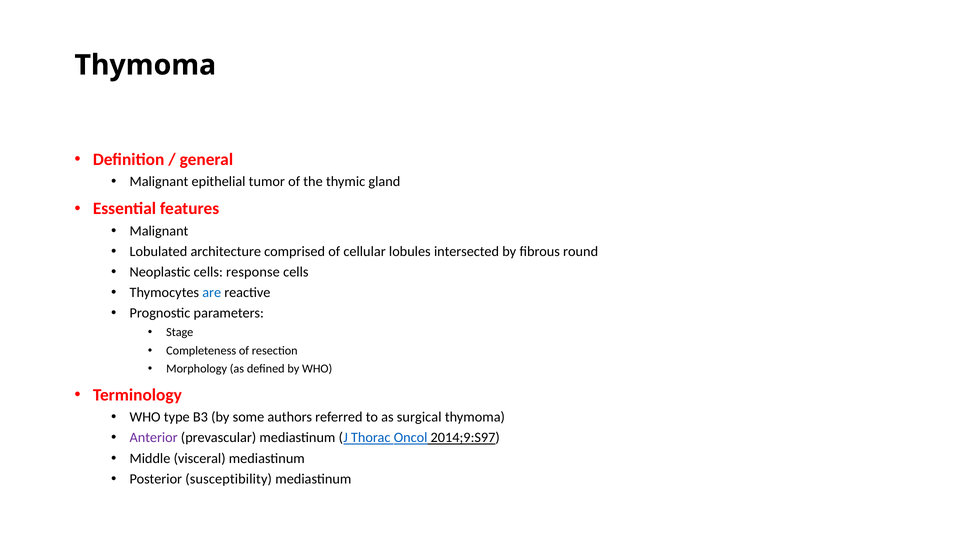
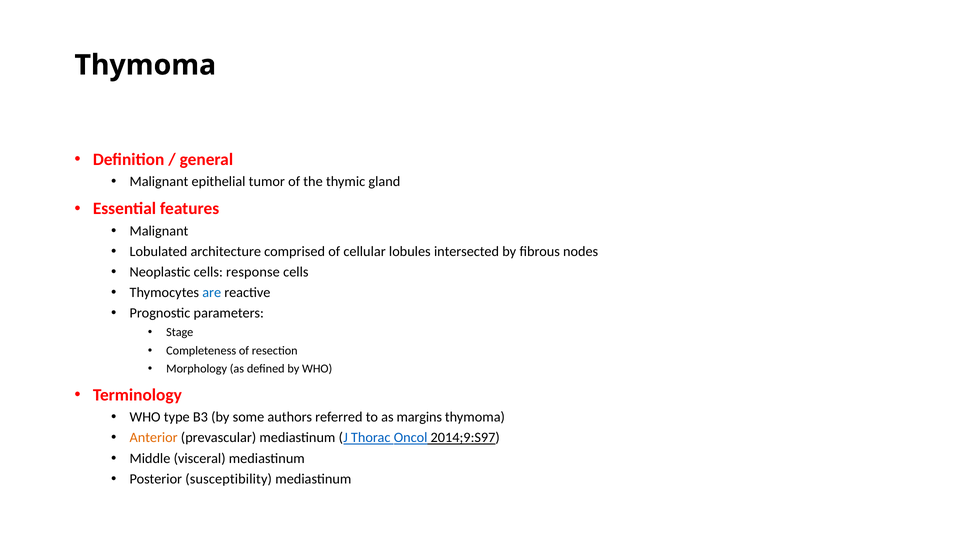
round: round -> nodes (581, 251)
surgical: surgical -> margins (419, 417)
Anterior colour: purple -> orange (154, 438)
